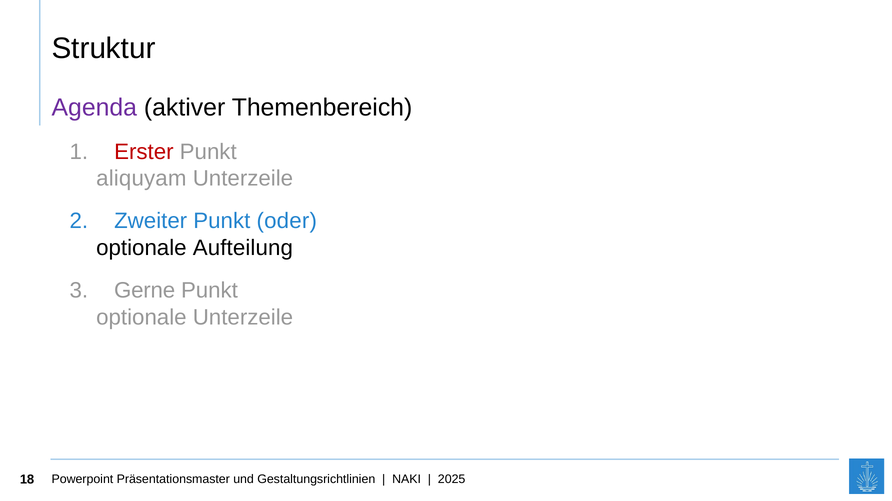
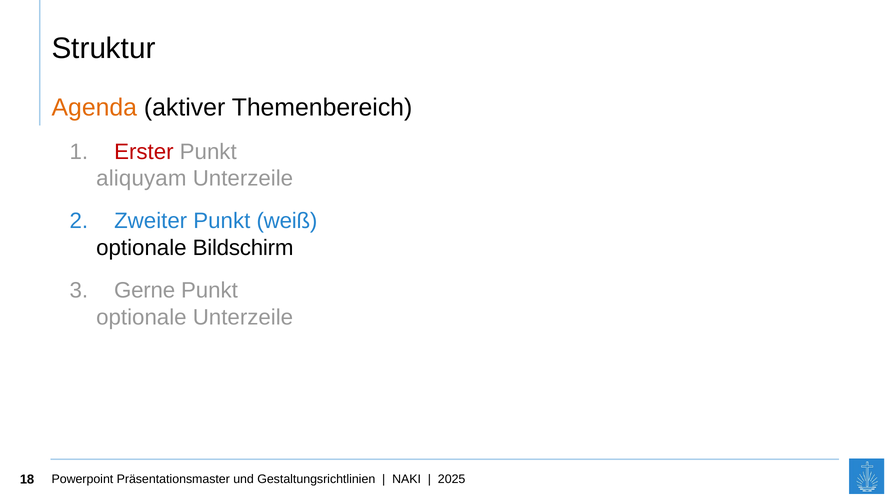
Agenda colour: purple -> orange (94, 108)
oder: oder -> weiß (287, 221)
Aufteilung: Aufteilung -> Bildschirm (243, 248)
